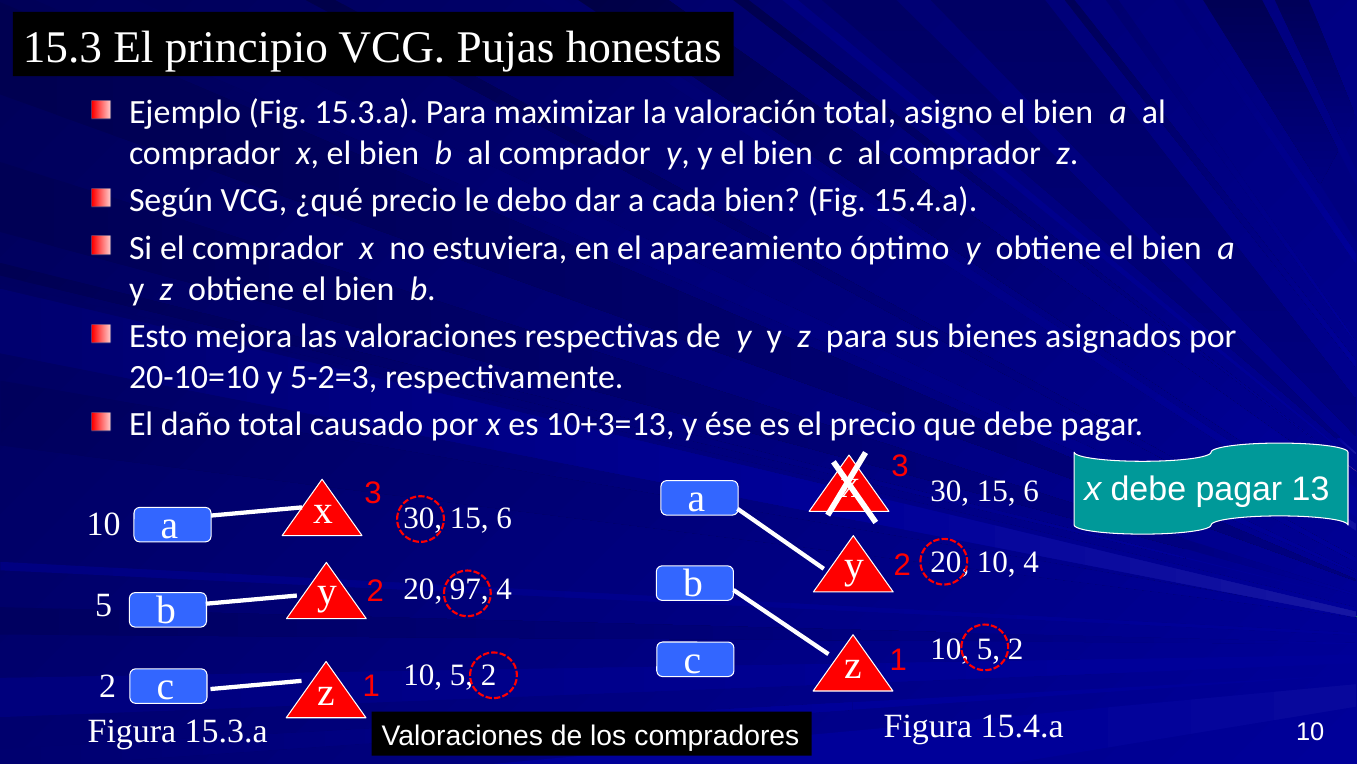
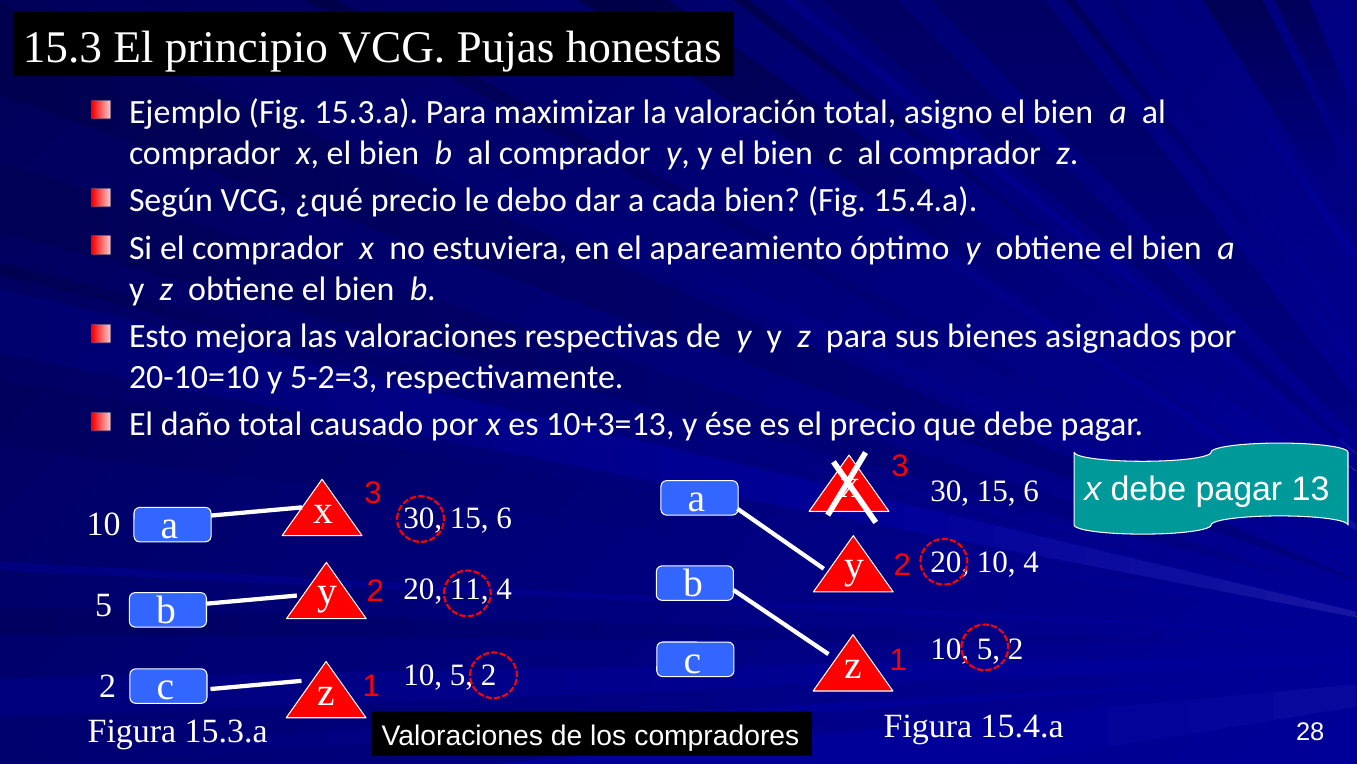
97: 97 -> 11 (469, 589)
15.4.a 10: 10 -> 28 (1310, 732)
